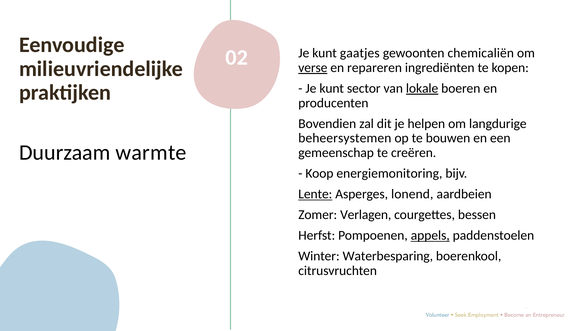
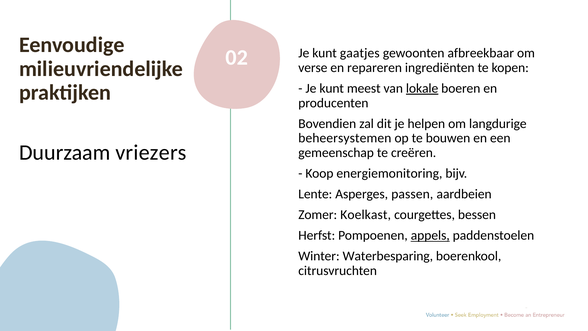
chemicaliën: chemicaliën -> afbreekbaar (481, 53)
verse underline: present -> none (313, 68)
sector: sector -> meest (364, 88)
warmte: warmte -> vriezers (151, 152)
Lente underline: present -> none (315, 194)
lonend: lonend -> passen (412, 194)
Verlagen: Verlagen -> Koelkast (366, 215)
